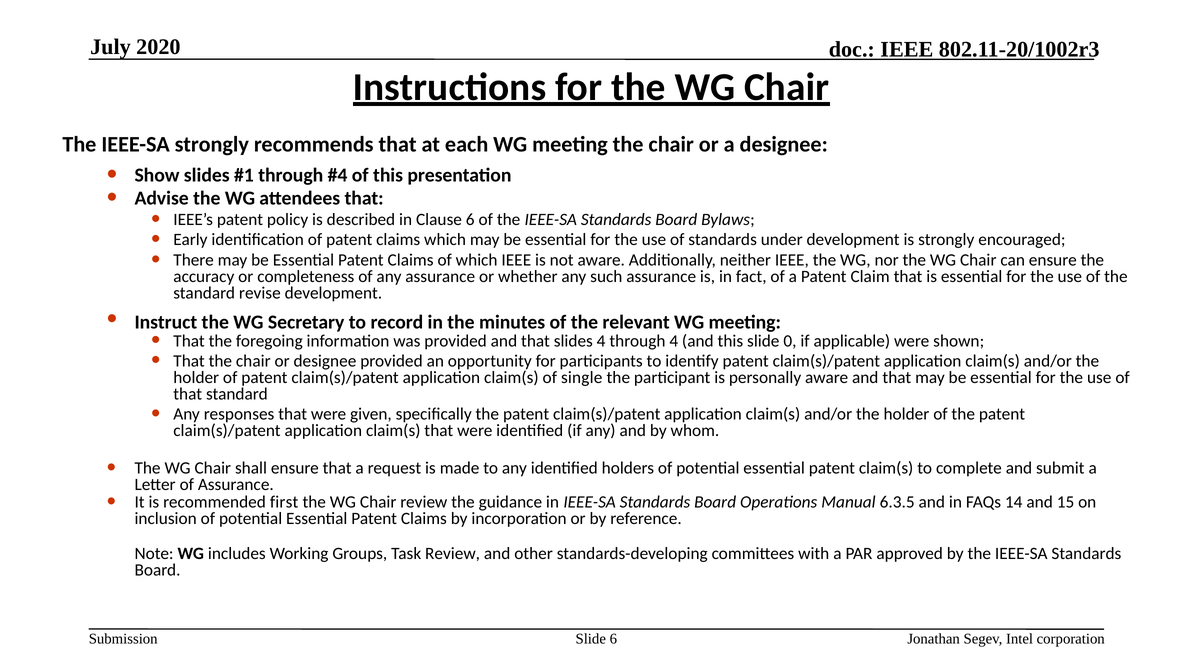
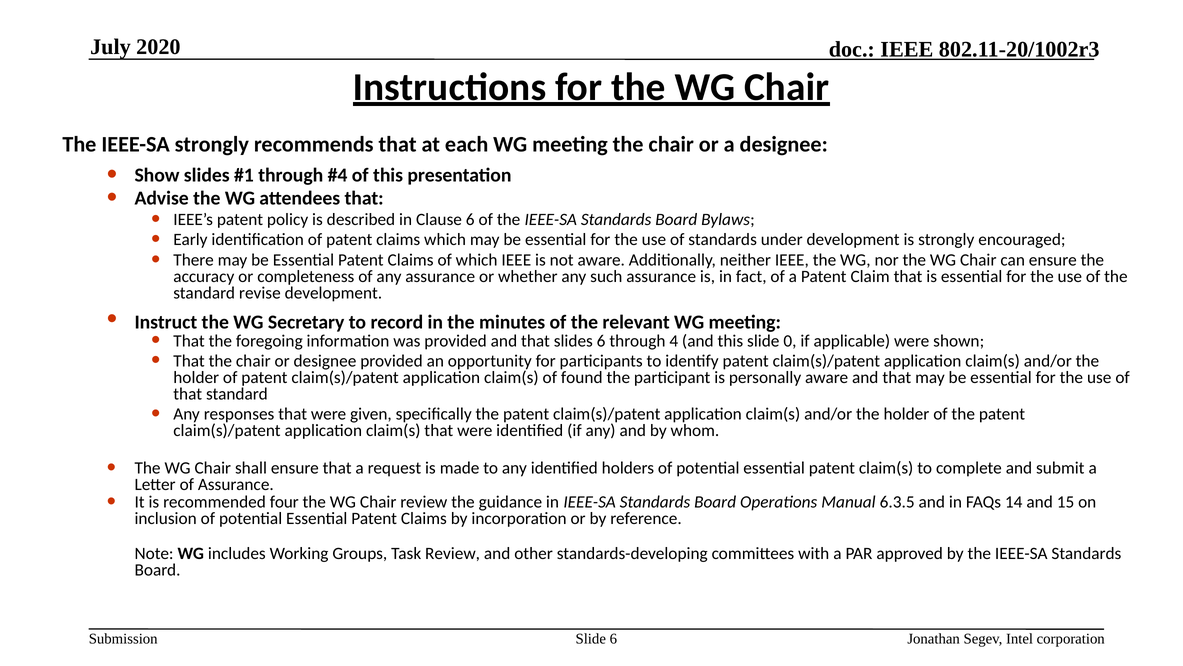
slides 4: 4 -> 6 (601, 341)
single: single -> found (582, 377)
first: first -> four (284, 502)
